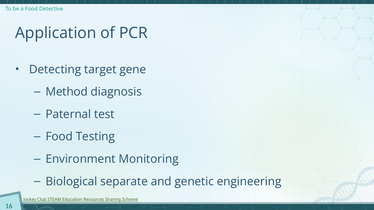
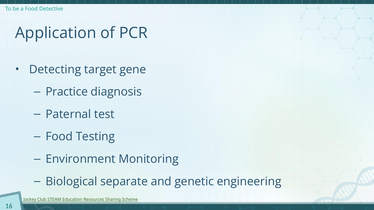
Method: Method -> Practice (67, 92)
